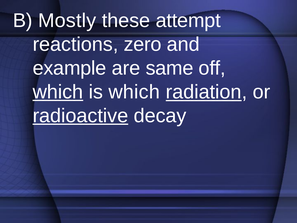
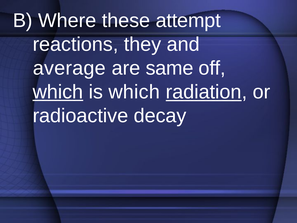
Mostly: Mostly -> Where (67, 21)
zero: zero -> they (142, 44)
example: example -> average (69, 68)
radioactive underline: present -> none (80, 116)
